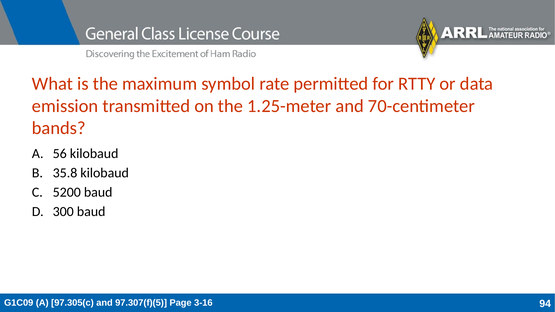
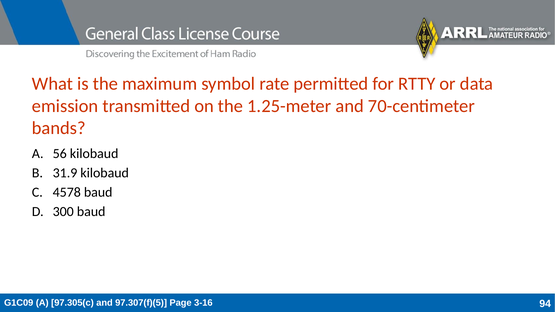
35.8: 35.8 -> 31.9 (65, 173)
5200: 5200 -> 4578 (67, 192)
